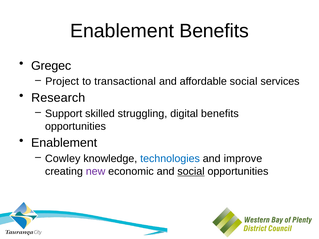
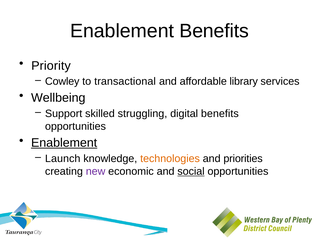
Gregec: Gregec -> Priority (51, 66)
Project: Project -> Cowley (62, 82)
affordable social: social -> library (244, 82)
Research: Research -> Wellbeing (58, 98)
Enablement underline: none -> present (64, 143)
Cowley: Cowley -> Launch (63, 159)
technologies colour: blue -> orange (170, 159)
improve: improve -> priorities (243, 159)
